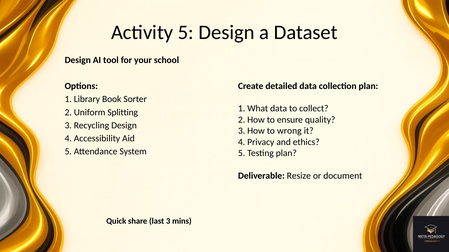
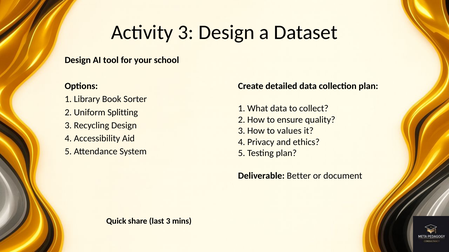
Activity 5: 5 -> 3 (186, 33)
wrong: wrong -> values (289, 131)
Resize: Resize -> Better (299, 176)
